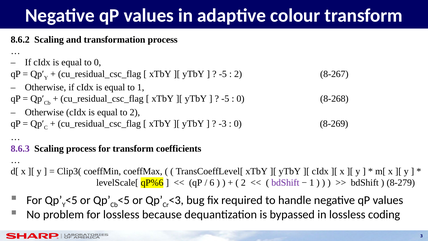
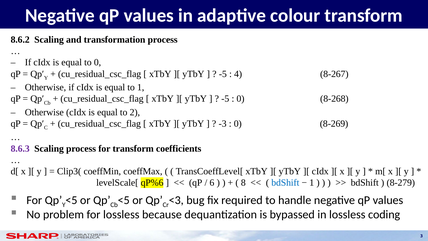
2: 2 -> 4 (238, 74)
2: 2 -> 8 (243, 183)
bdShift colour: purple -> blue (285, 183)
